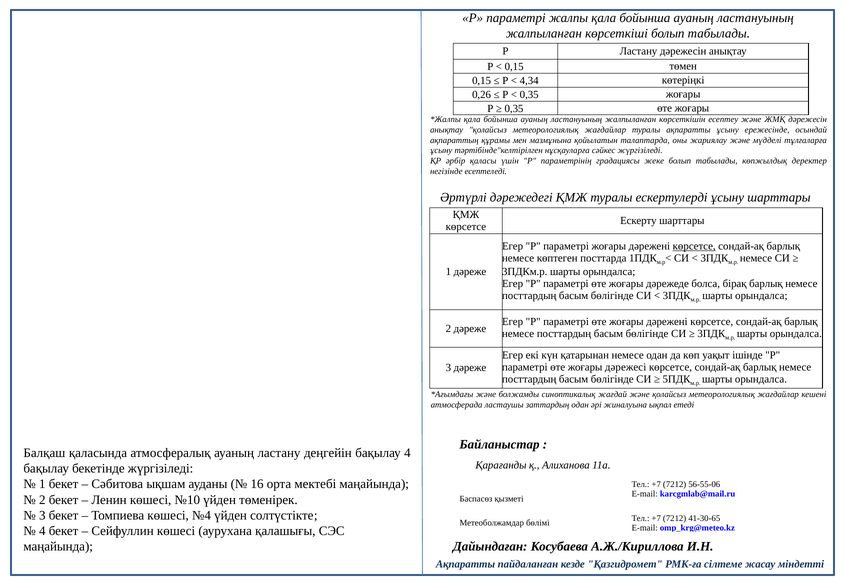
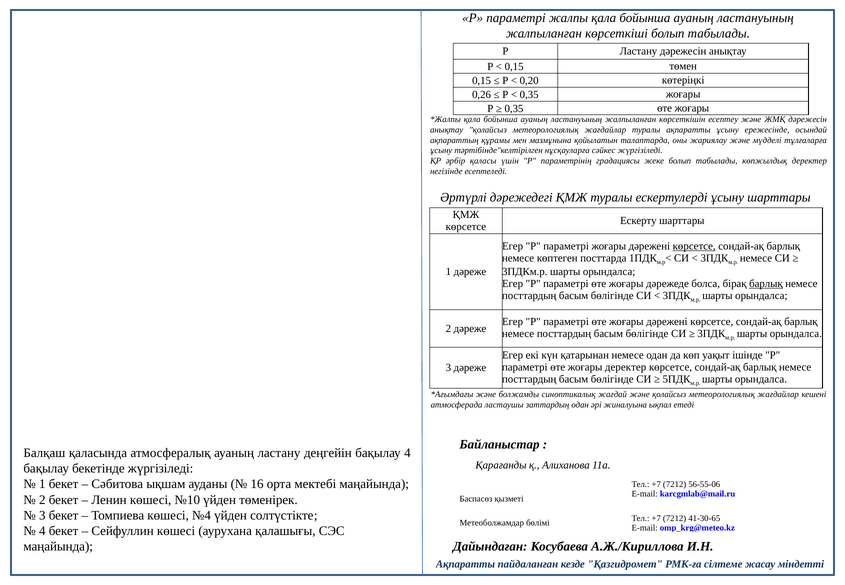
4,34: 4,34 -> 0,20 (529, 81)
барлық underline: none -> present (766, 284)
жоғары дәрежесі: дәрежесі -> деректер (626, 367)
